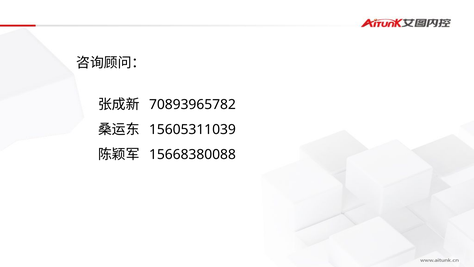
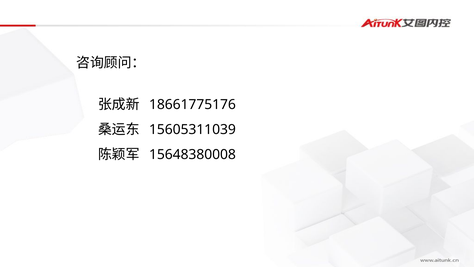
70893965782: 70893965782 -> 18661775176 (192, 104)
15668380088: 15668380088 -> 15648380008 (192, 154)
